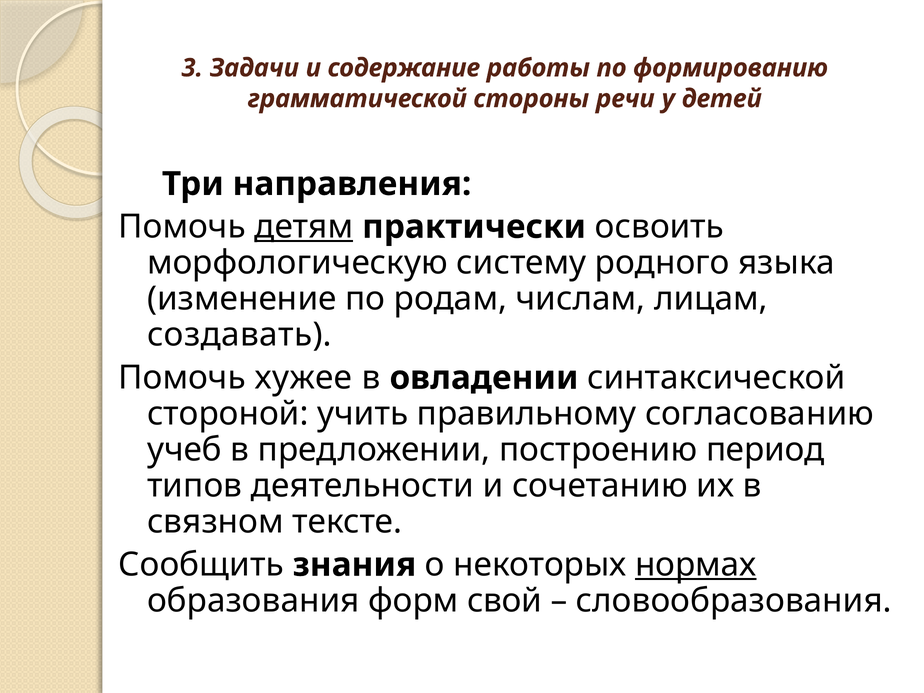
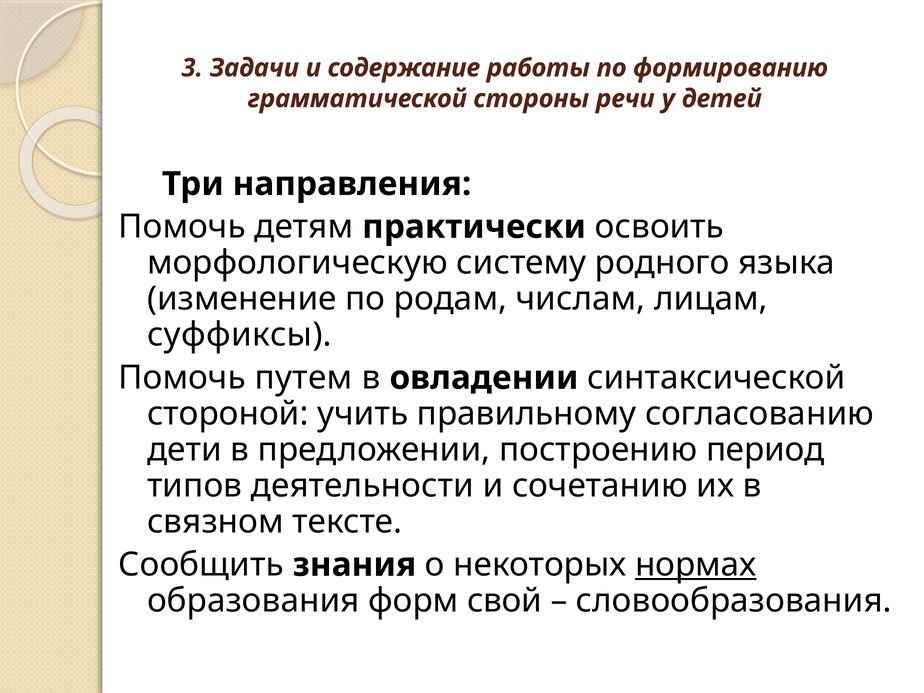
детям underline: present -> none (304, 227)
создавать: создавать -> суффиксы (239, 335)
хужее: хужее -> путем (304, 378)
учеб: учеб -> дети (184, 450)
